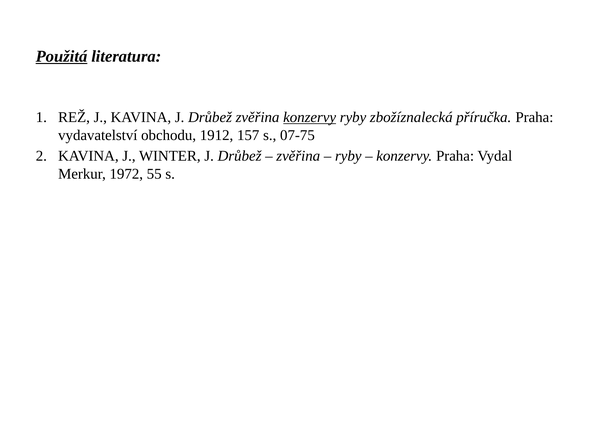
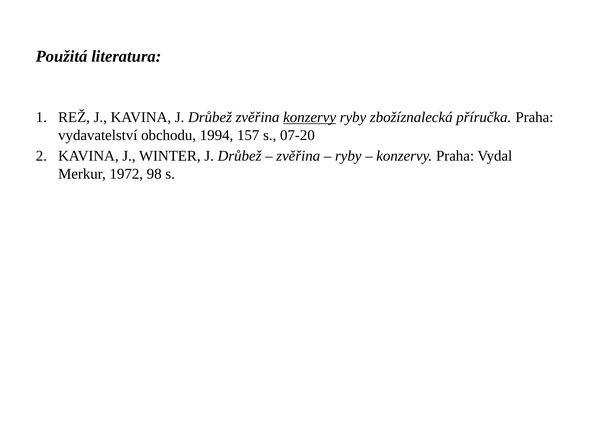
Použitá underline: present -> none (62, 56)
1912: 1912 -> 1994 (217, 135)
07-75: 07-75 -> 07-20 (297, 135)
55: 55 -> 98 (154, 174)
